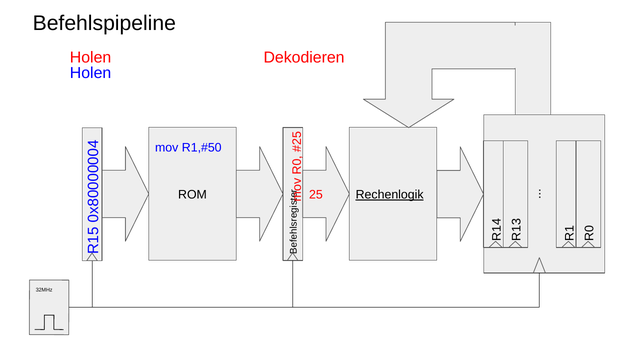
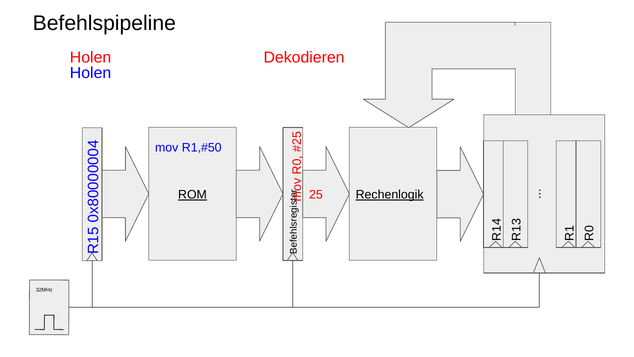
ROM underline: none -> present (193, 195)
